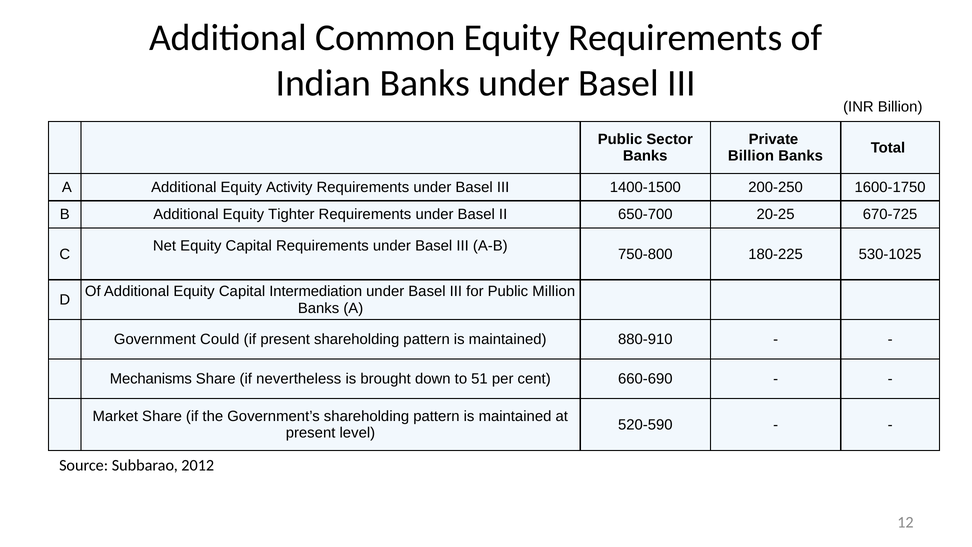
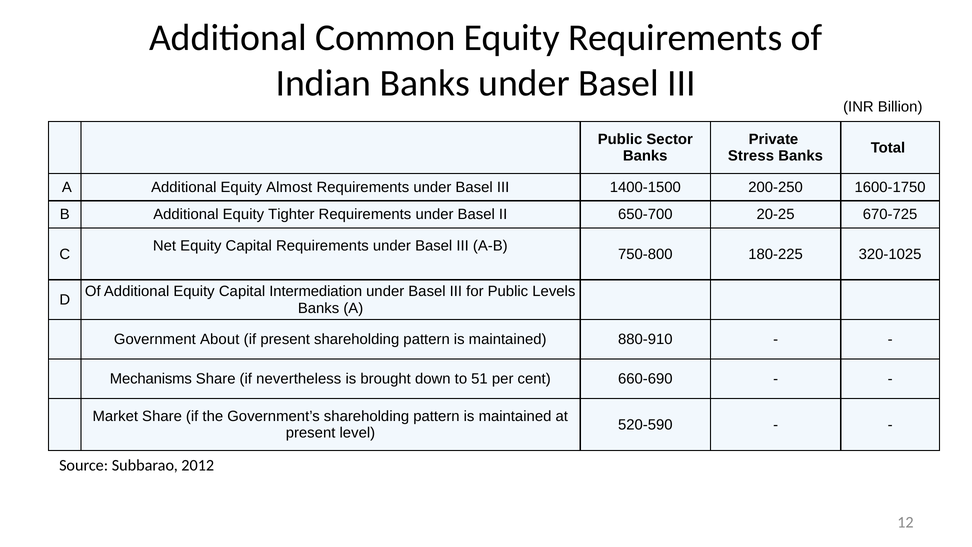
Billion: Billion -> Stress (751, 156)
Activity: Activity -> Almost (289, 187)
530-1025: 530-1025 -> 320-1025 (890, 254)
Million: Million -> Levels (554, 291)
Could: Could -> About (220, 339)
